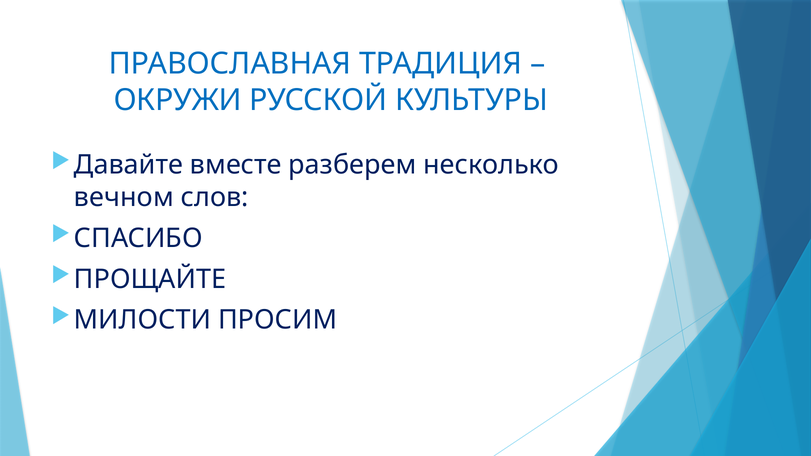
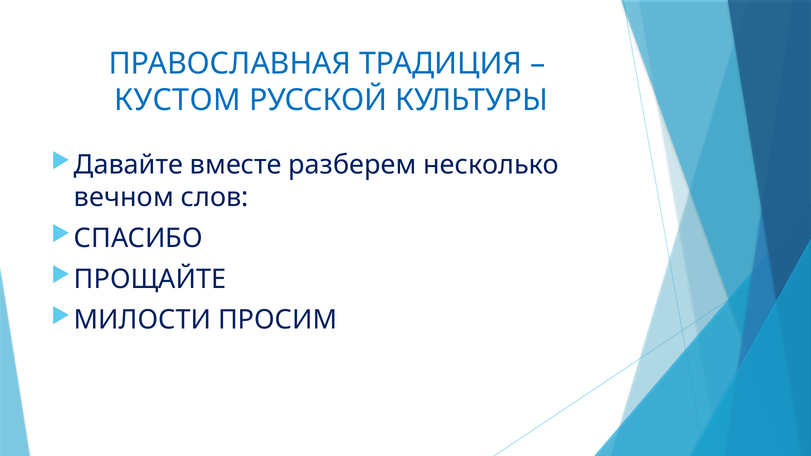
ОКРУЖИ: ОКРУЖИ -> КУСТОМ (177, 100)
